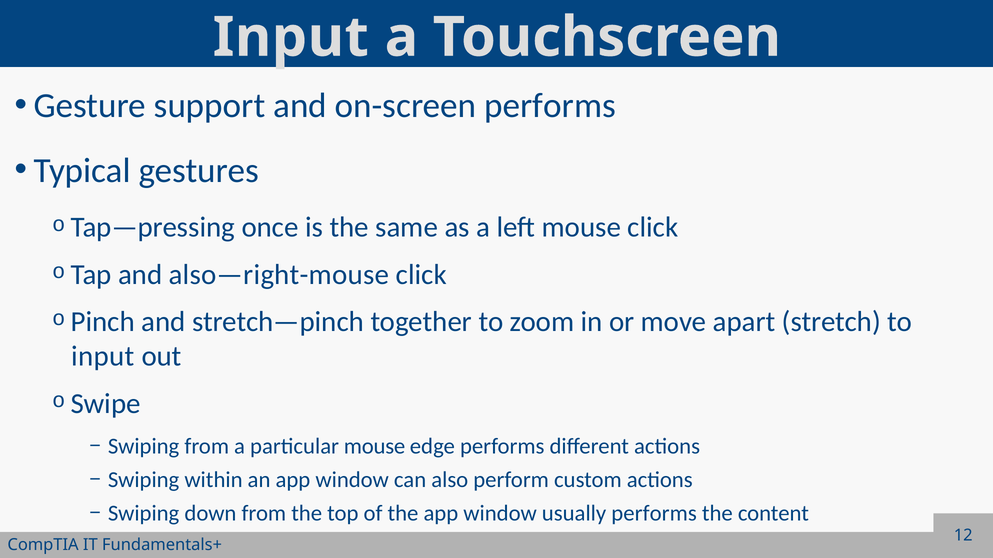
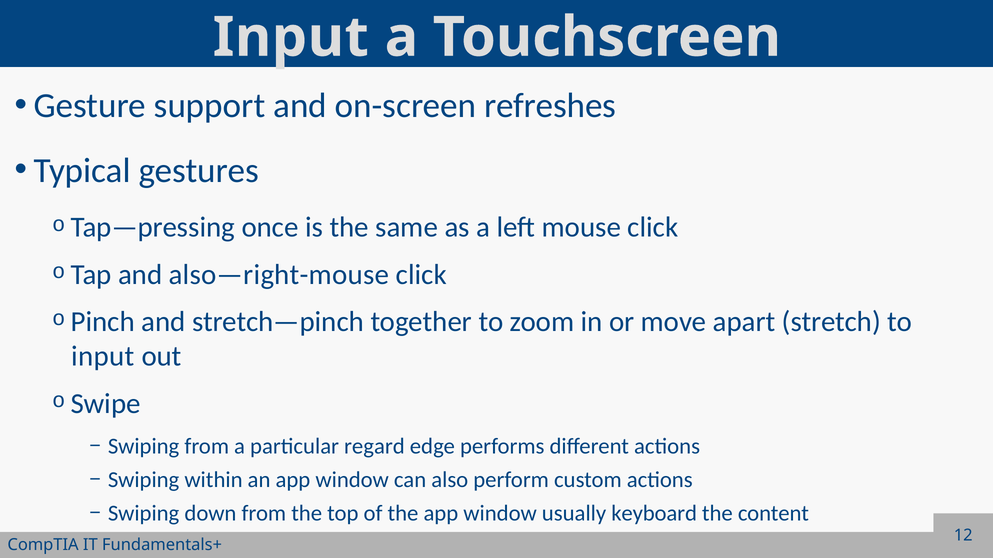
on-screen performs: performs -> refreshes (550, 106)
particular mouse: mouse -> regard (374, 447)
usually performs: performs -> keyboard (654, 514)
